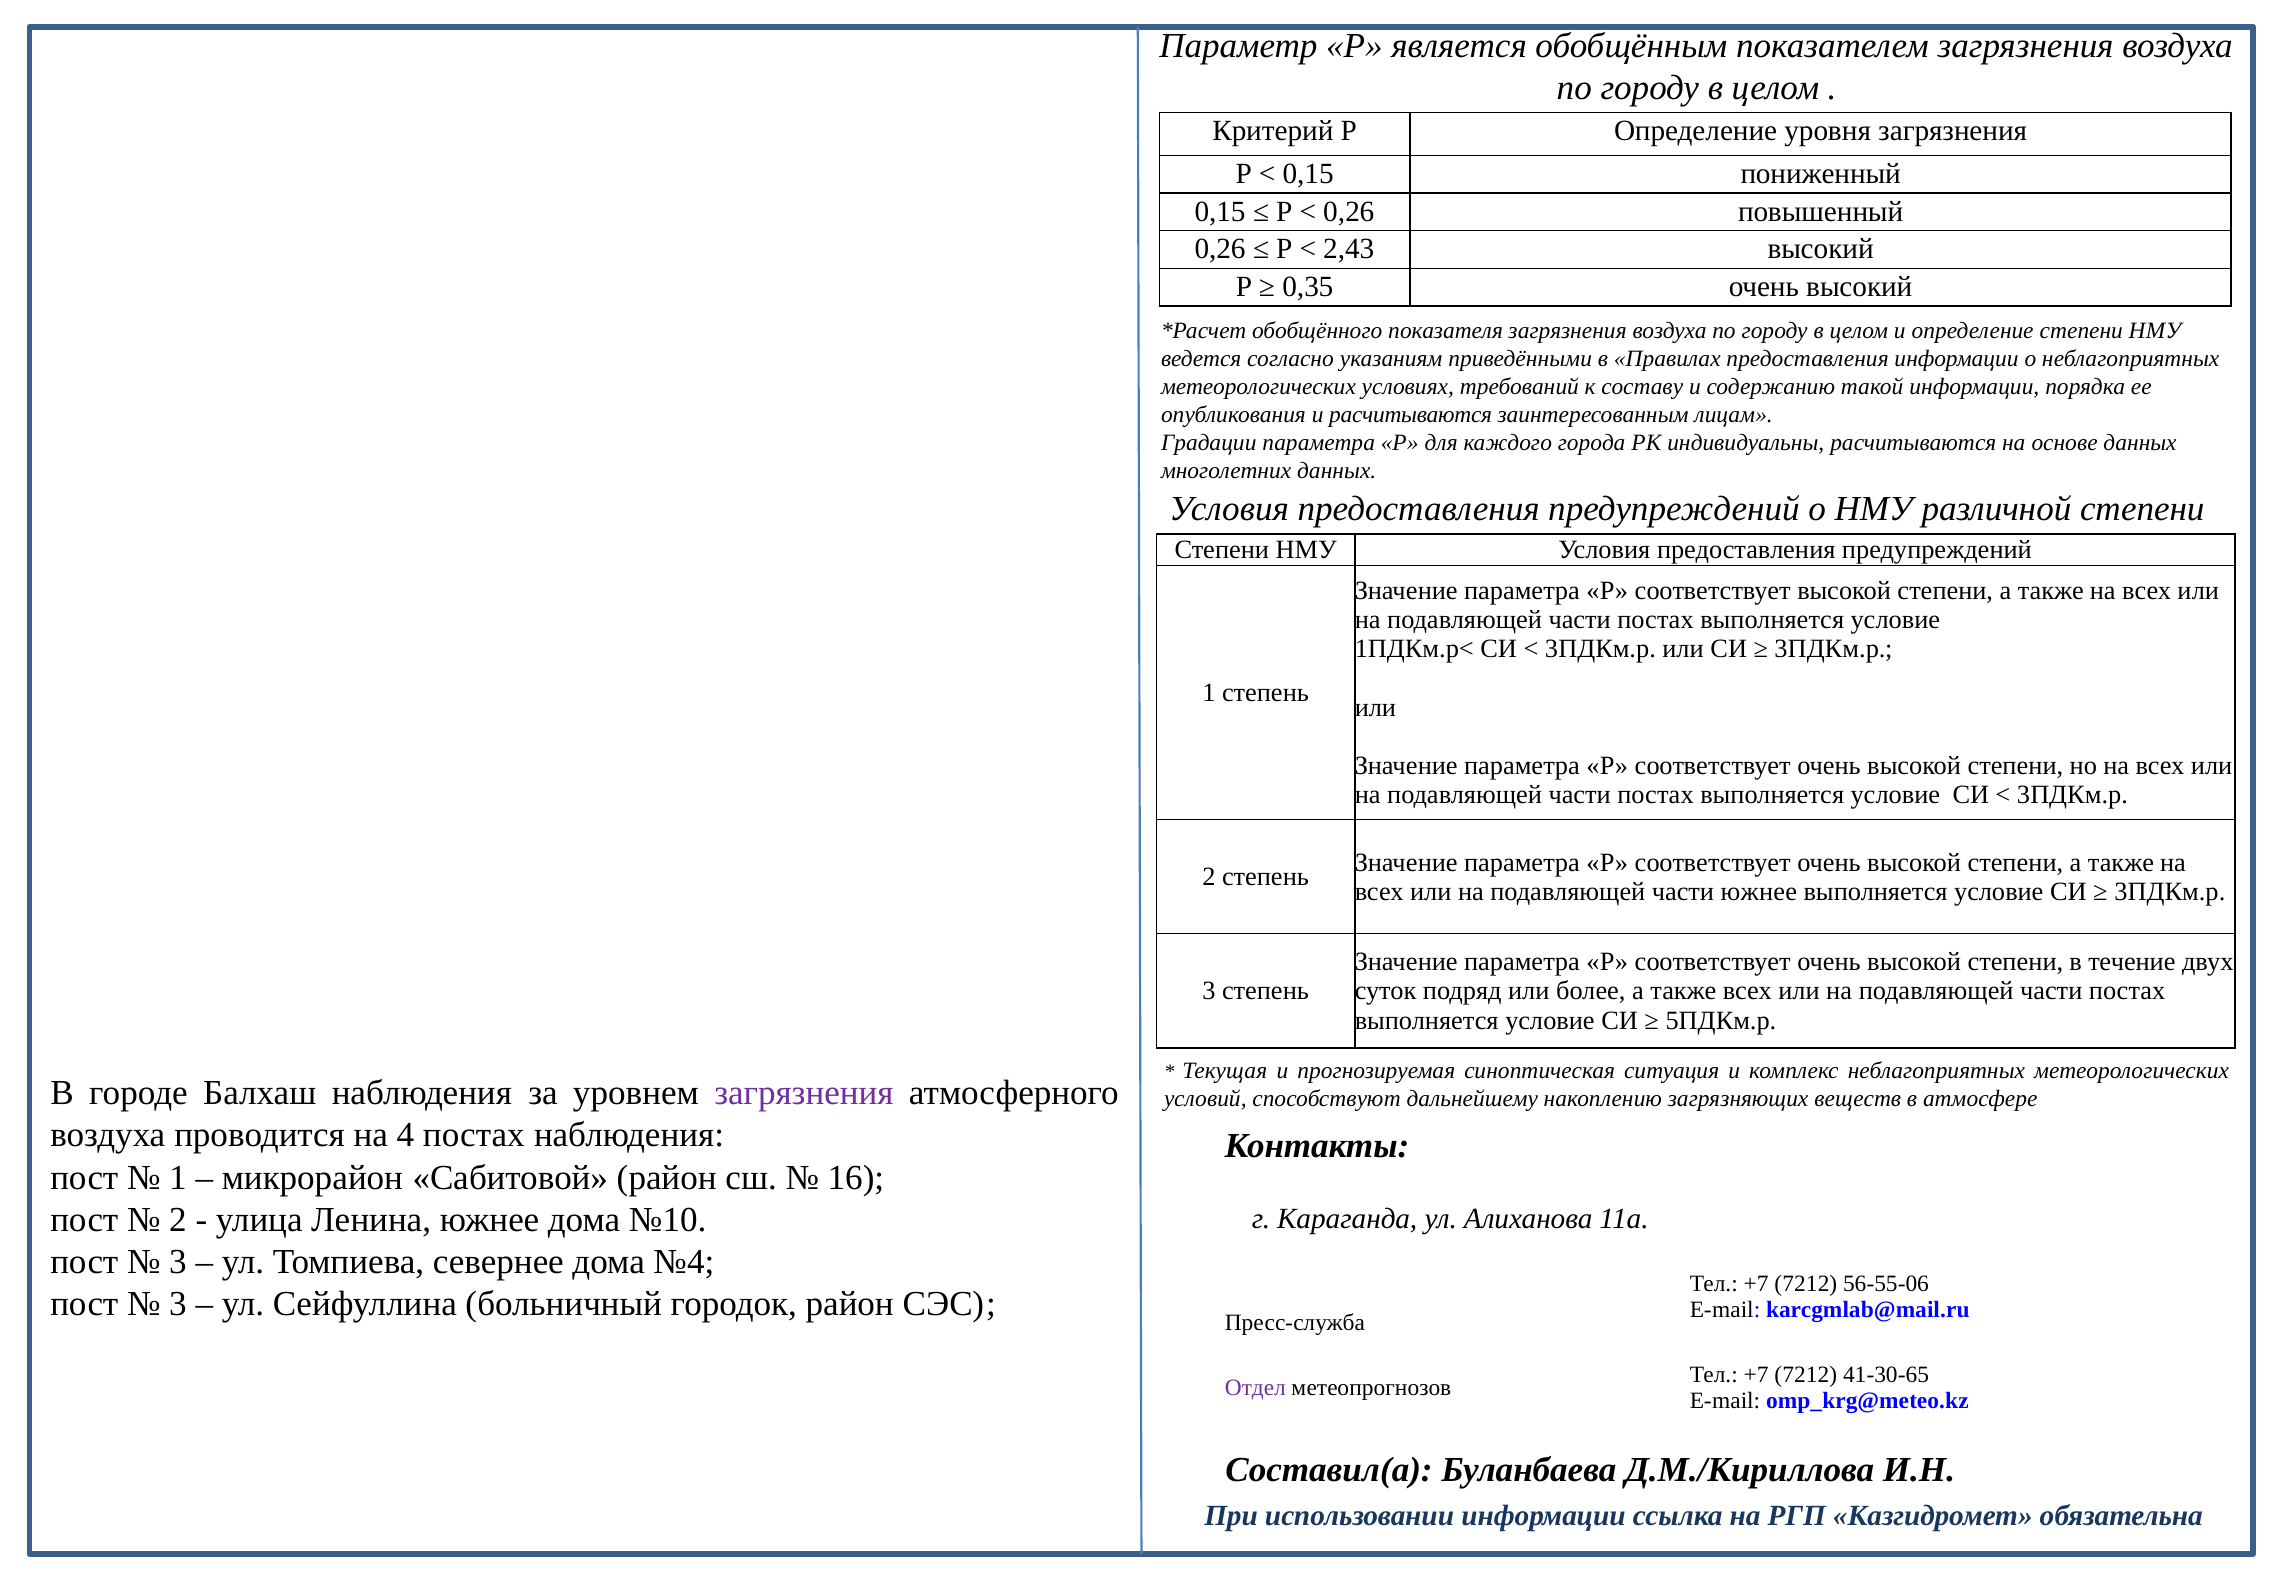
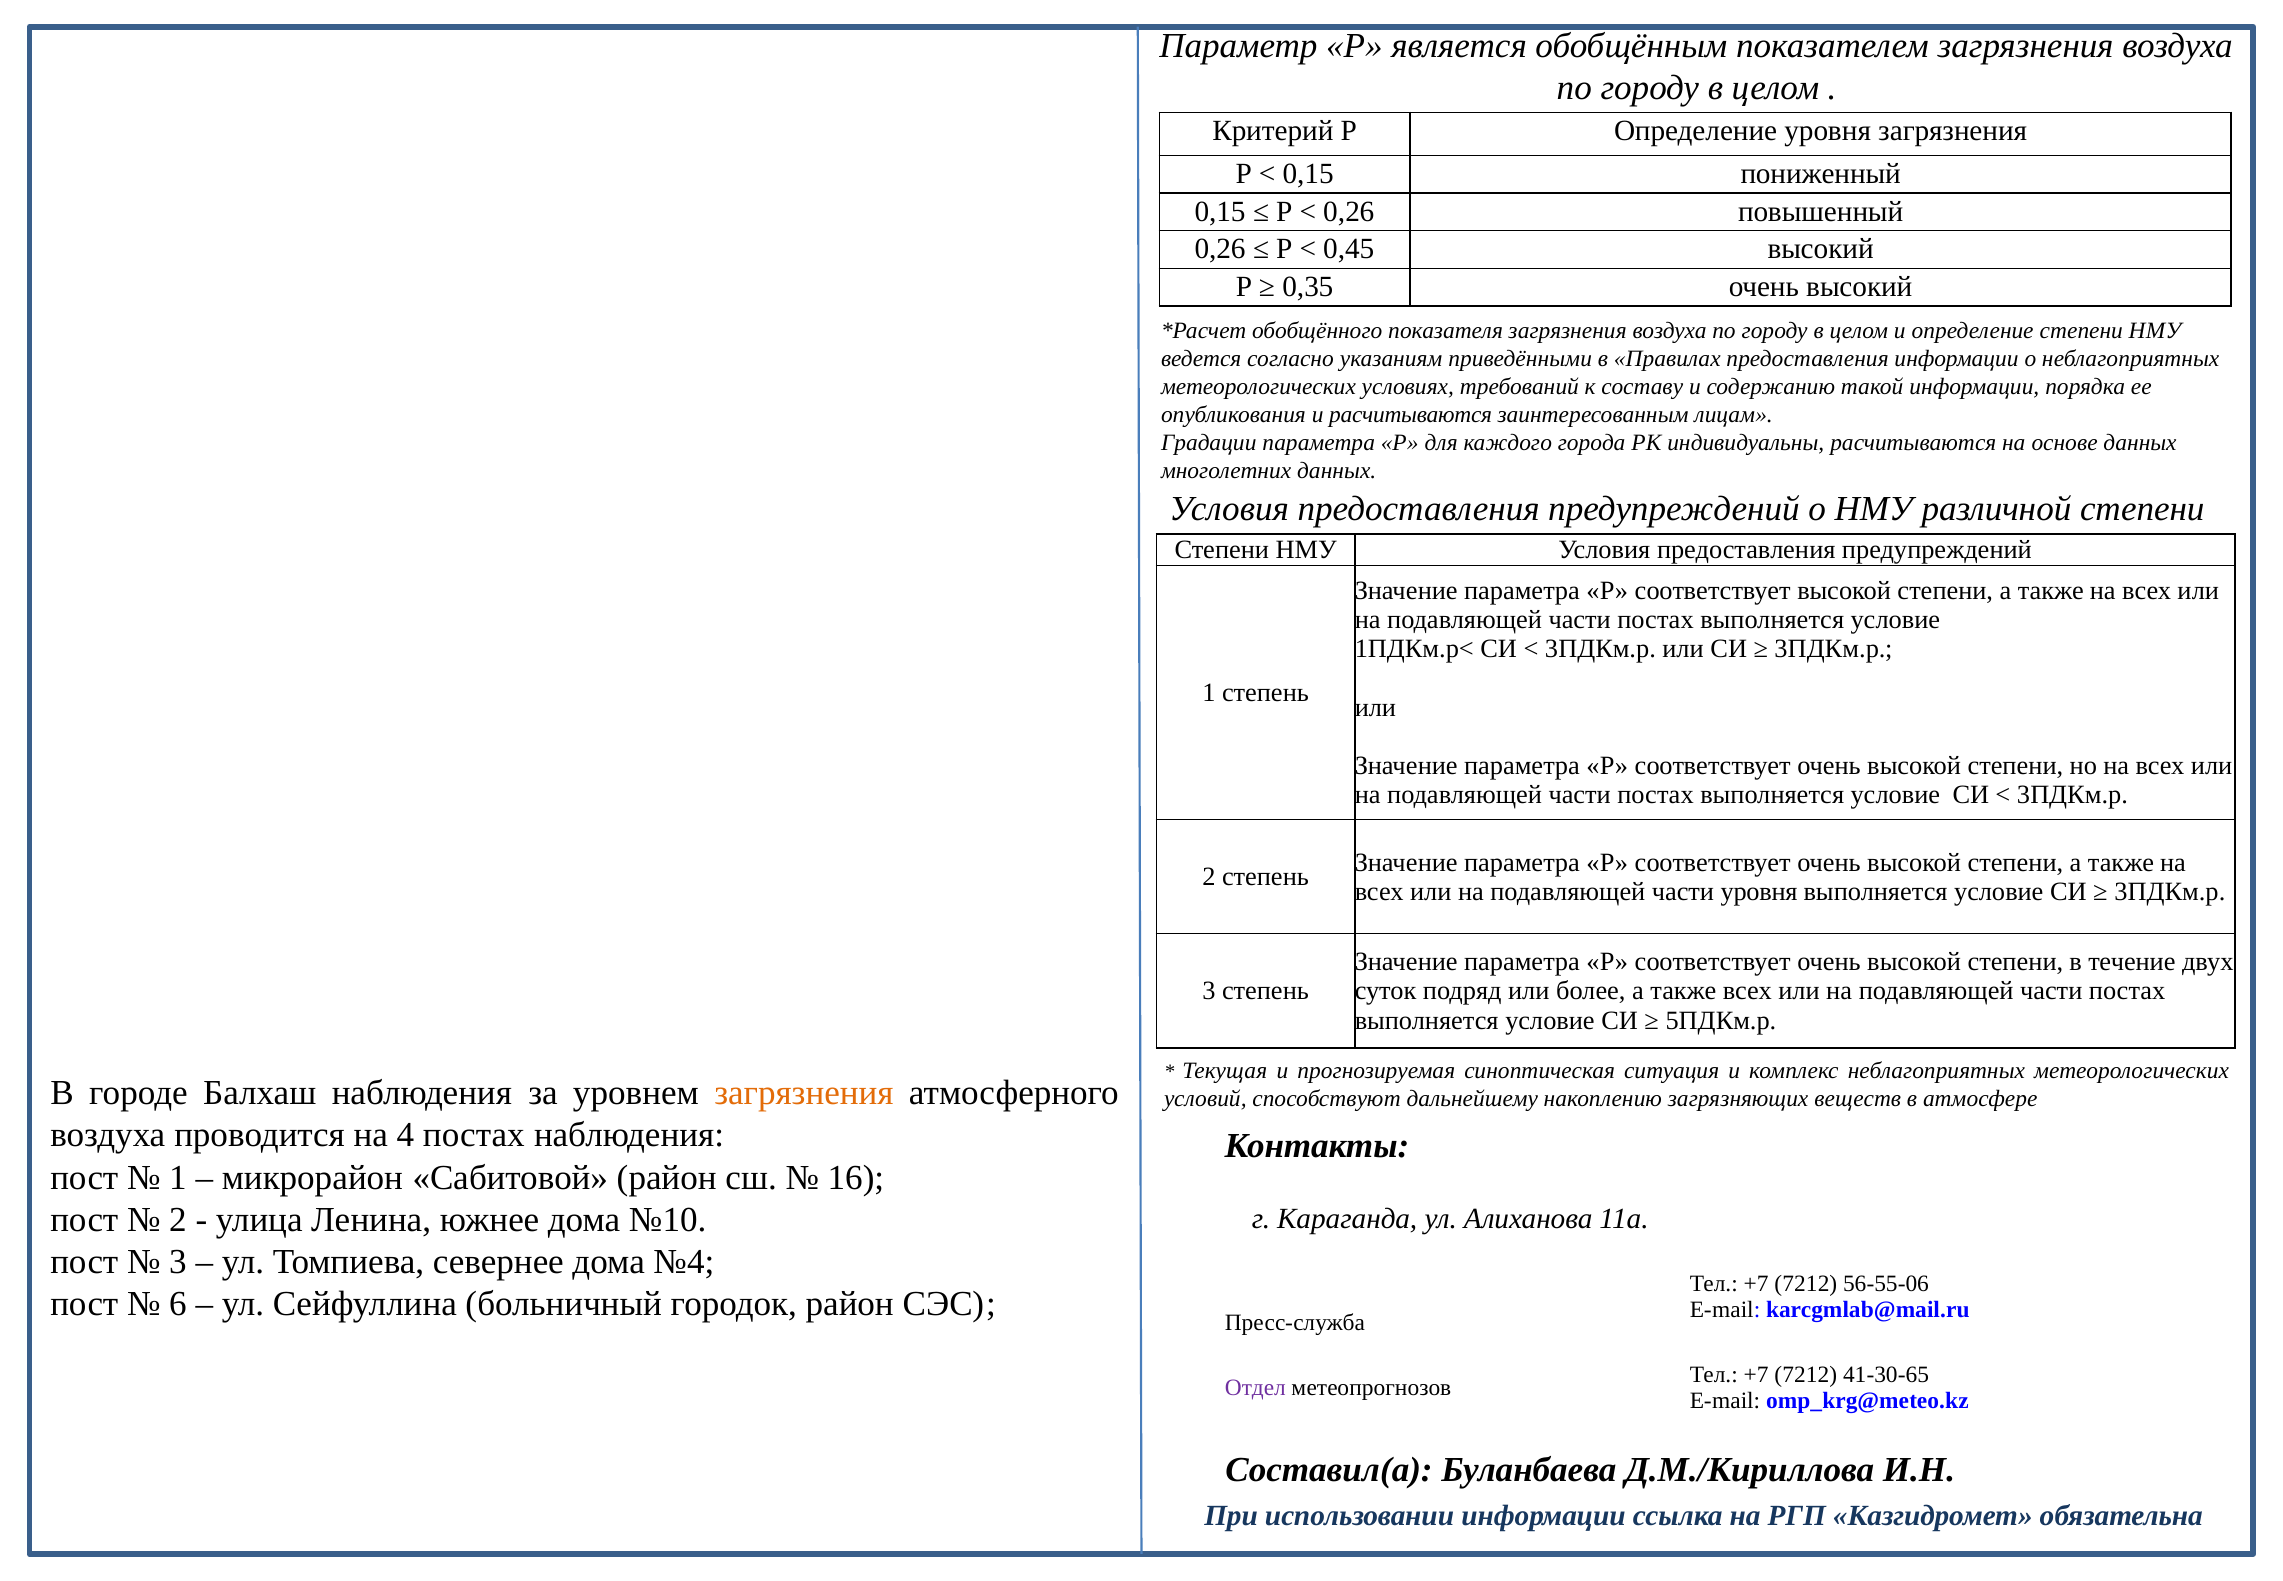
2,43: 2,43 -> 0,45 (1349, 249)
части южнее: южнее -> уровня (1759, 891)
загрязнения colour: purple -> orange (804, 1093)
3: 3 -> 6 (178, 1304)
